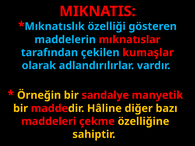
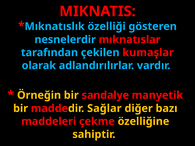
maddelerin: maddelerin -> nesnelerdir (65, 40)
Hâline: Hâline -> Sağlar (104, 109)
